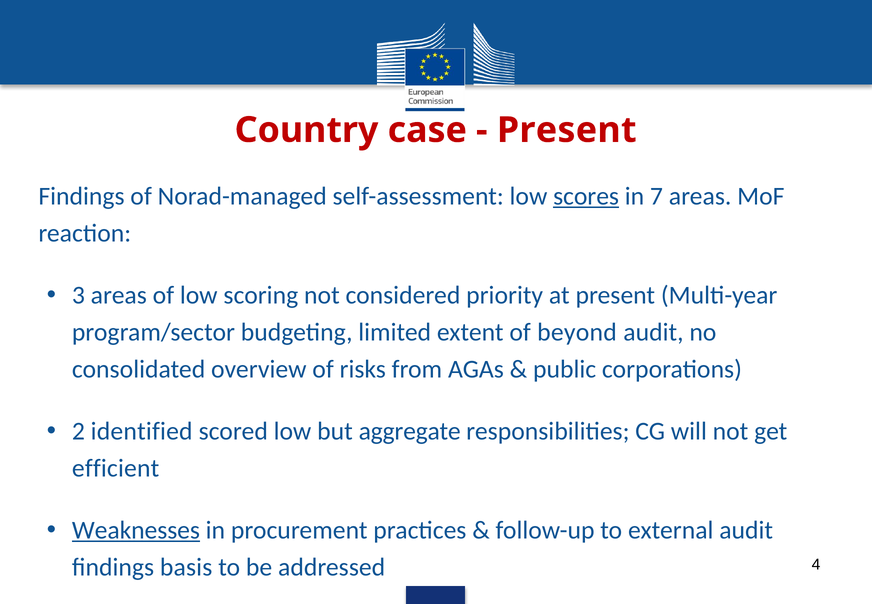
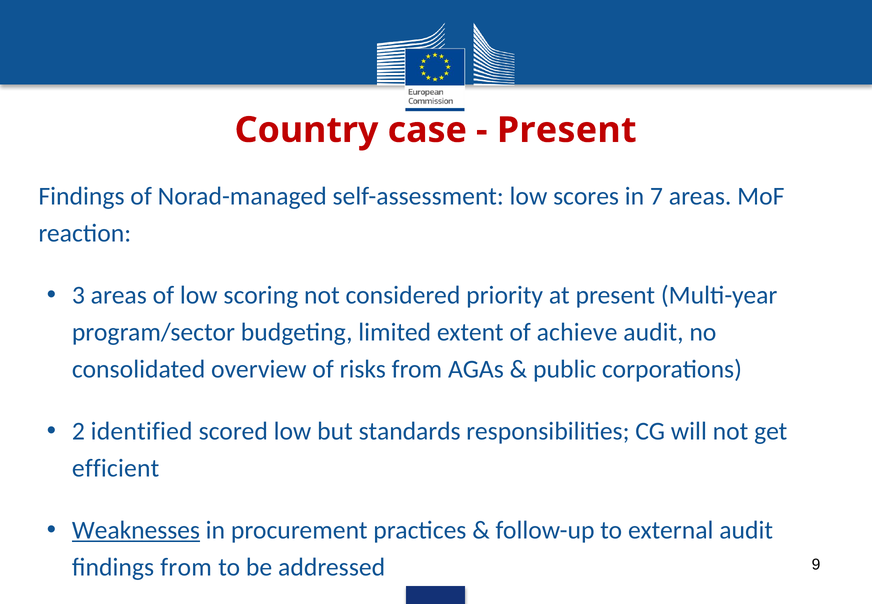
scores underline: present -> none (586, 196)
beyond: beyond -> achieve (577, 332)
aggregate: aggregate -> standards (410, 431)
findings basis: basis -> from (186, 567)
4: 4 -> 9 (816, 564)
